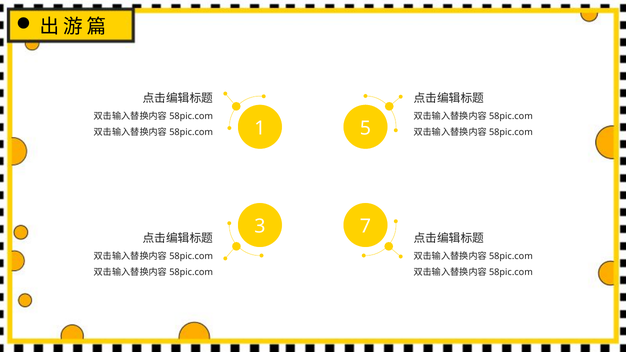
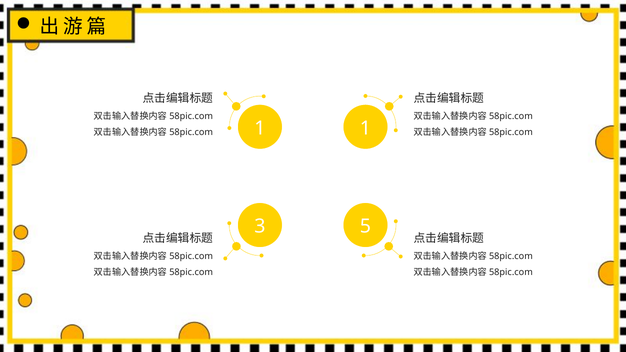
1 5: 5 -> 1 (365, 128)
7: 7 -> 5 (365, 226)
